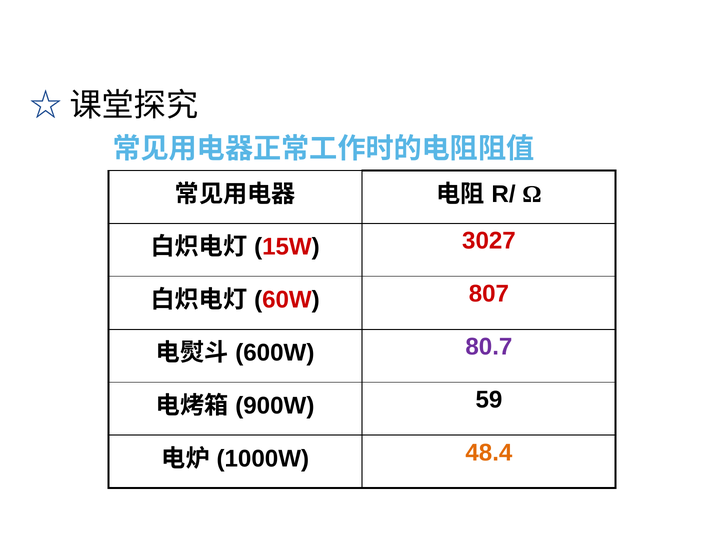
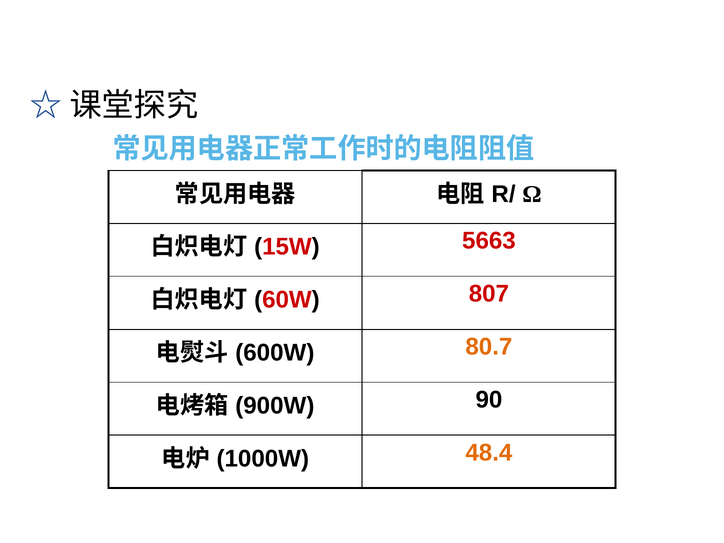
3027: 3027 -> 5663 (489, 241)
80.7 colour: purple -> orange (489, 347)
59: 59 -> 90 (489, 400)
